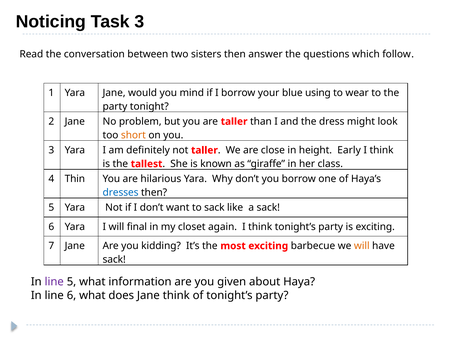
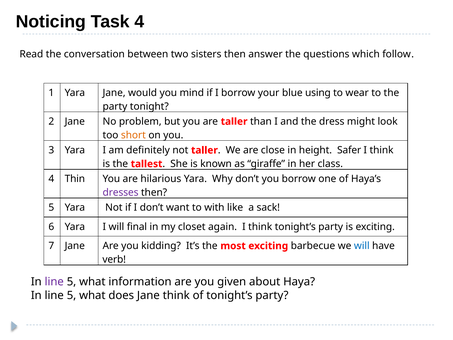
Task 3: 3 -> 4 (139, 22)
Early: Early -> Safer (349, 150)
dresses colour: blue -> purple (121, 192)
to sack: sack -> with (214, 208)
will colour: orange -> blue (362, 246)
sack: sack -> verb (114, 259)
6: 6 -> 5 (72, 295)
